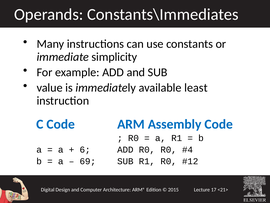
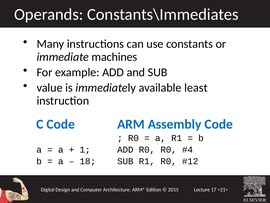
simplicity: simplicity -> machines (114, 57)
6: 6 -> 1 (85, 149)
69: 69 -> 18 (88, 161)
